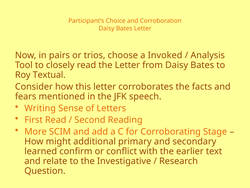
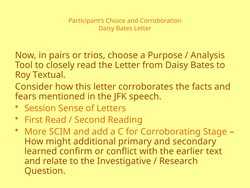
Invoked: Invoked -> Purpose (165, 55)
Writing: Writing -> Session (40, 108)
